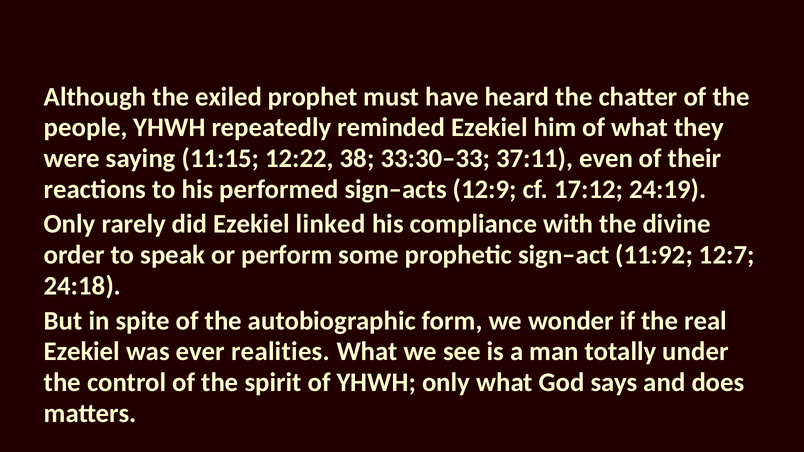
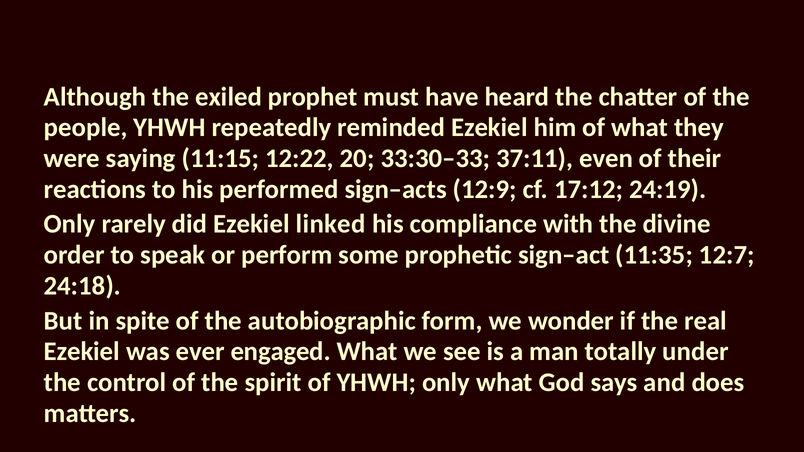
38: 38 -> 20 (357, 159)
11:92: 11:92 -> 11:35 (654, 255)
realities: realities -> engaged (281, 352)
